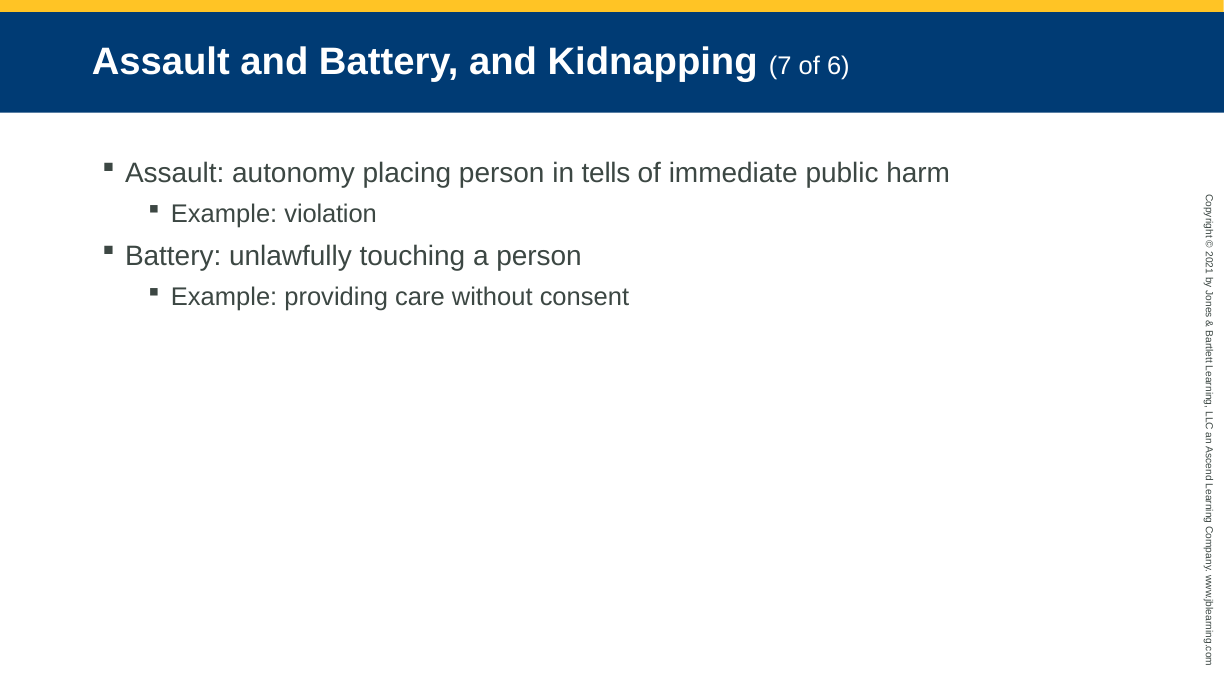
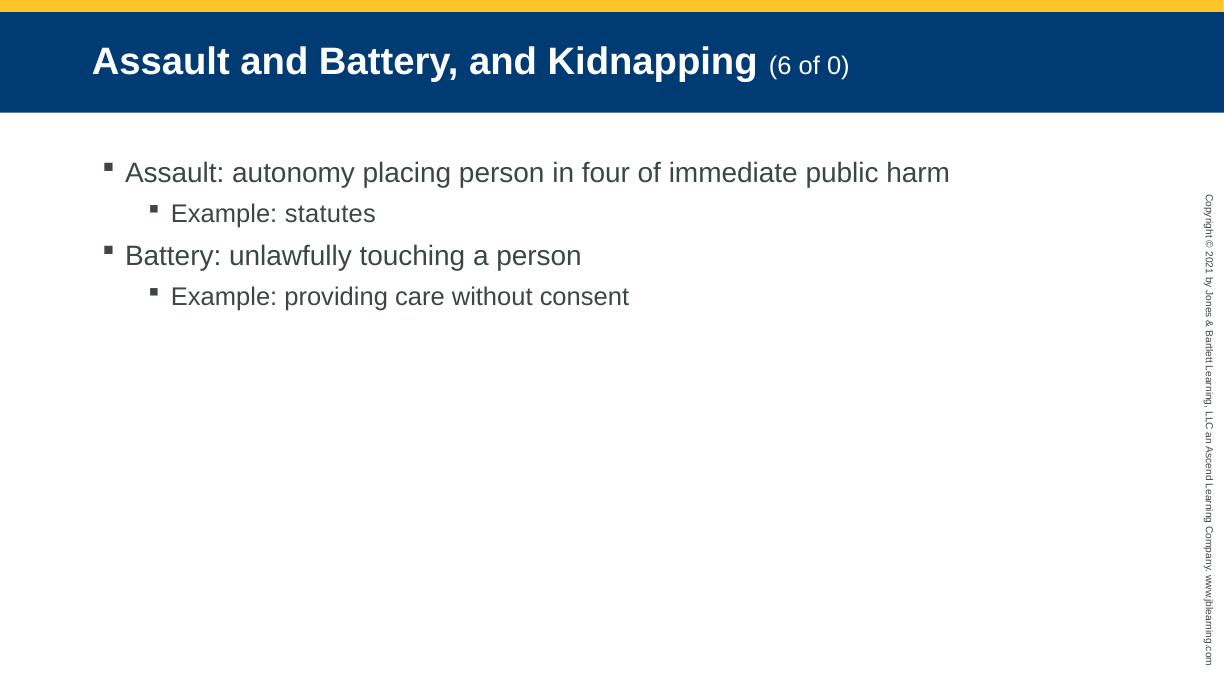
7: 7 -> 6 (780, 66)
of 6: 6 -> 0 (838, 66)
tells: tells -> four (606, 173)
violation: violation -> statutes (330, 214)
